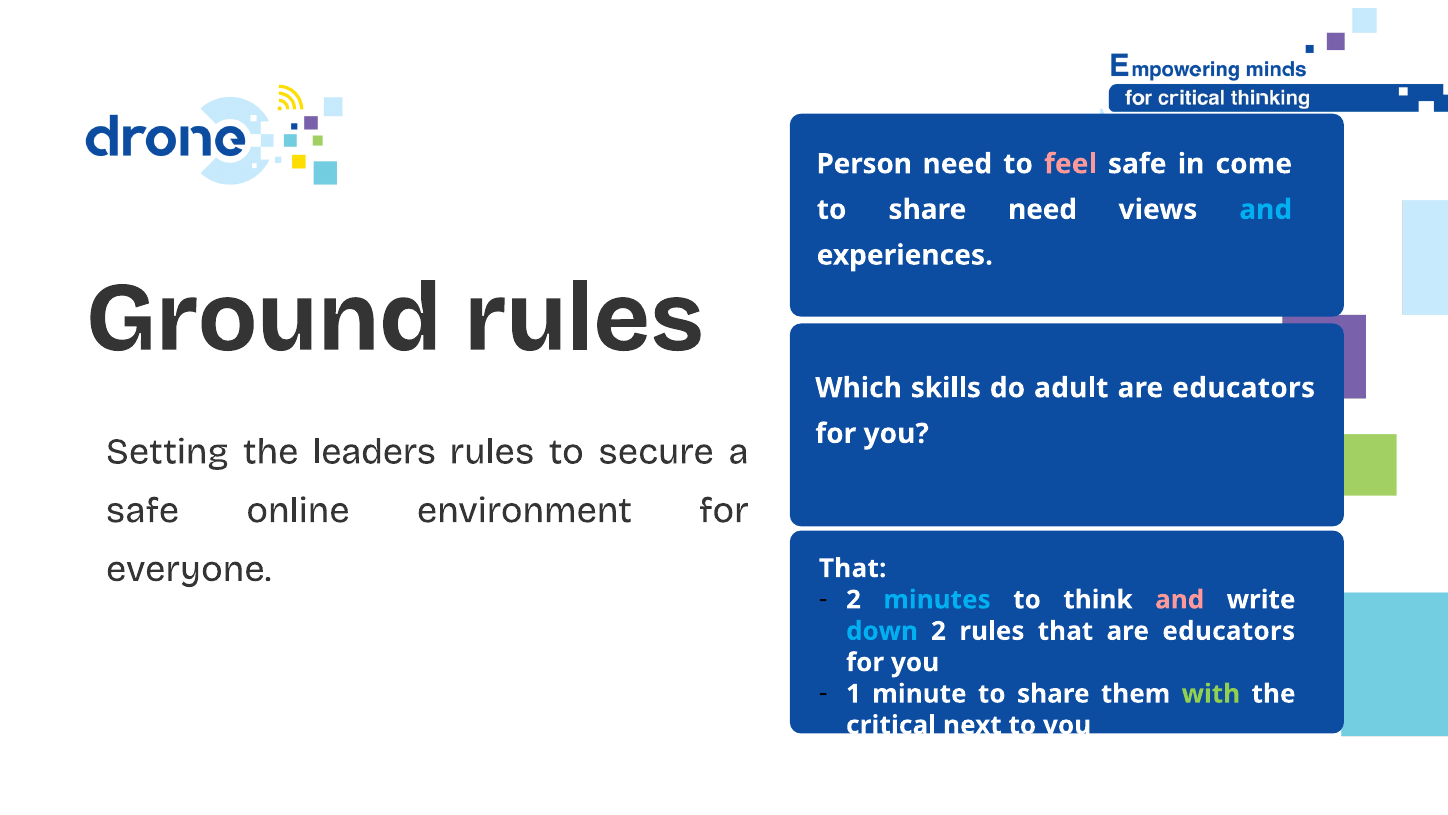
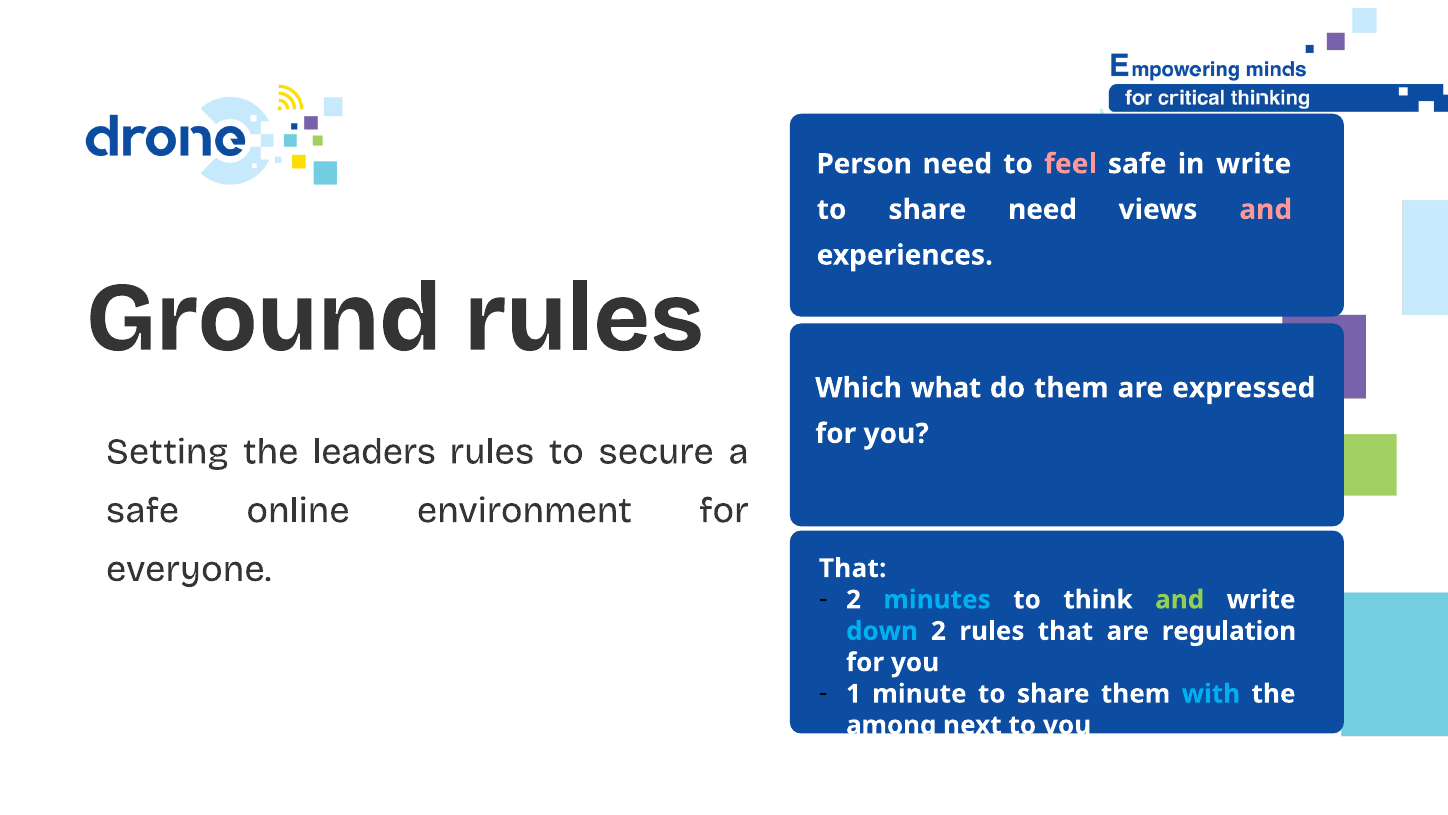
in come: come -> write (1254, 164)
and colour: light blue -> pink (1266, 210)
skills: skills -> what (946, 388)
do adult: adult -> them (1071, 388)
educators: educators -> expressed (1244, 388)
and colour: pink -> light green (1180, 599)
that are educators: educators -> regulation (1229, 631)
with colour: light green -> light blue (1211, 694)
critical: critical -> among (891, 725)
